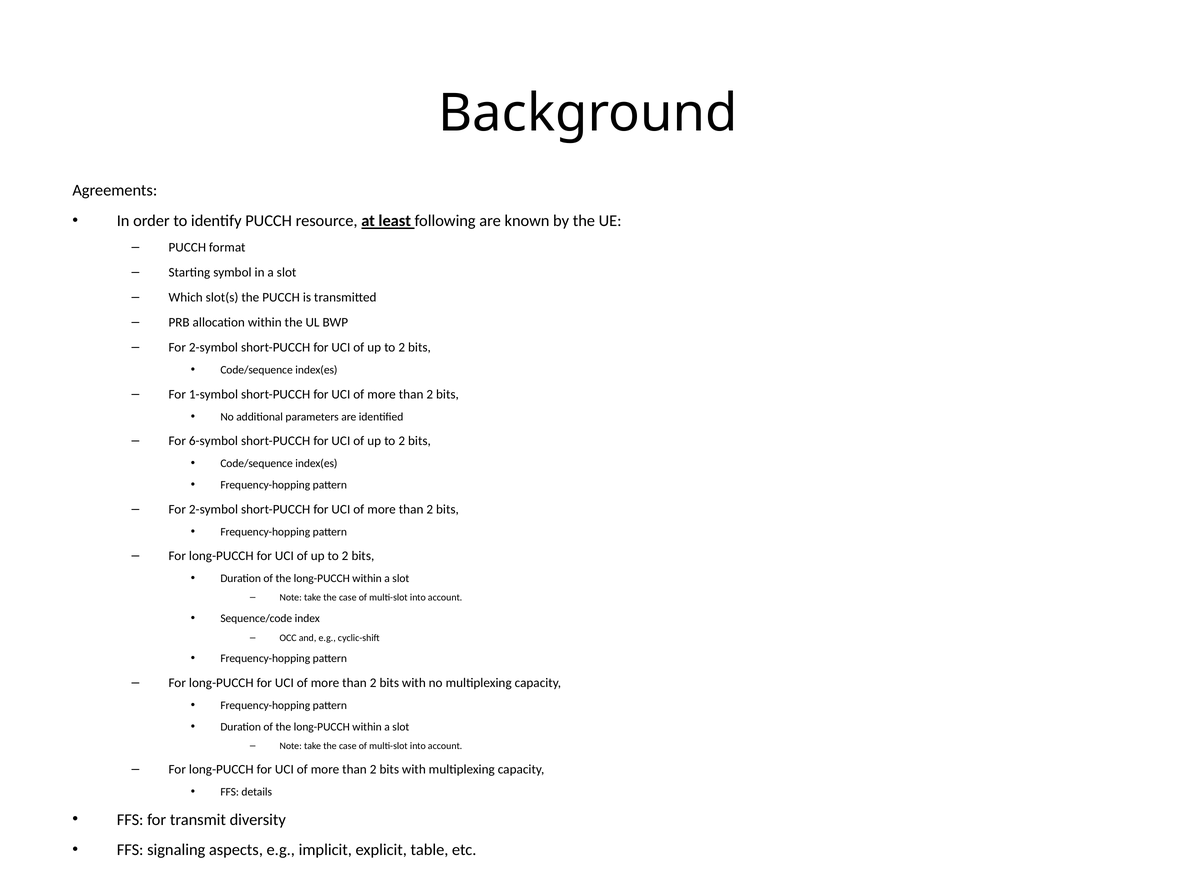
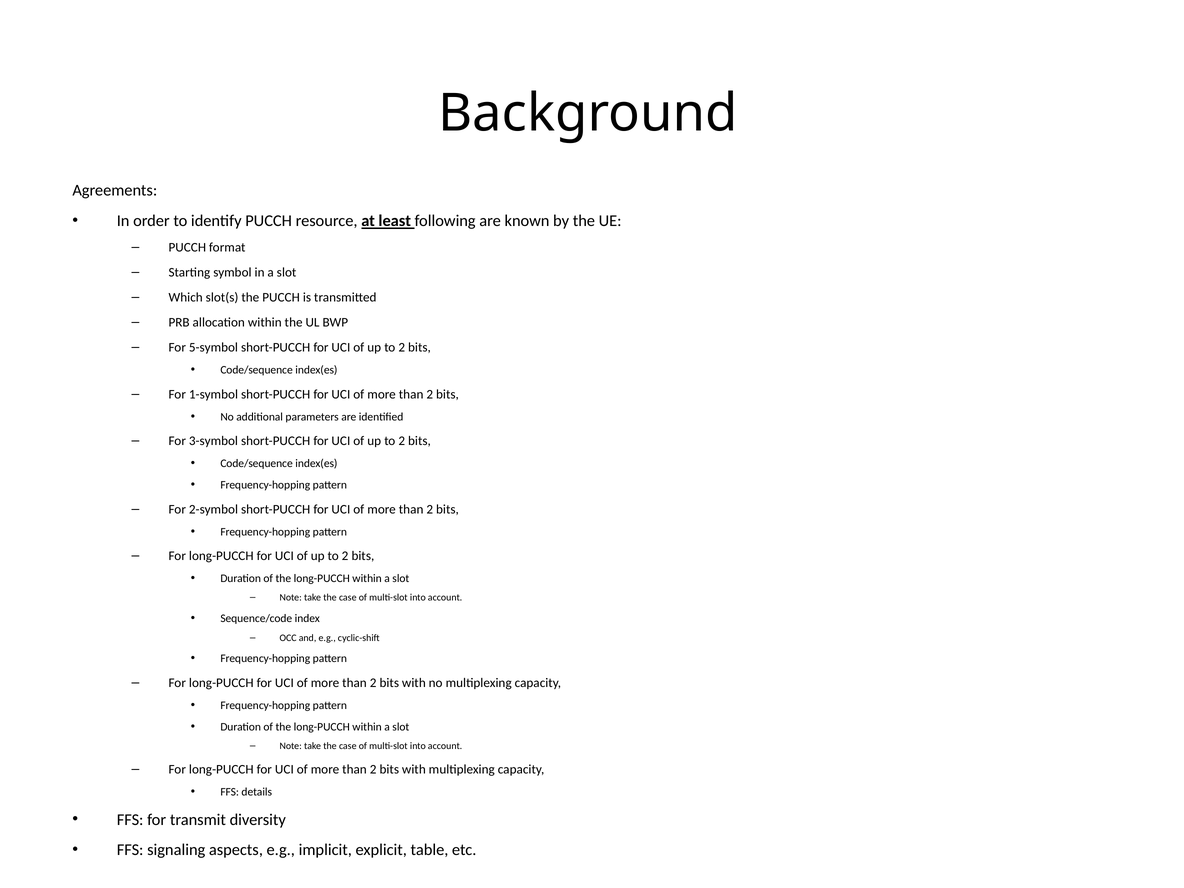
2-symbol: 2-symbol -> 5-symbol (213, 348)
6-symbol: 6-symbol -> 3-symbol (213, 441)
